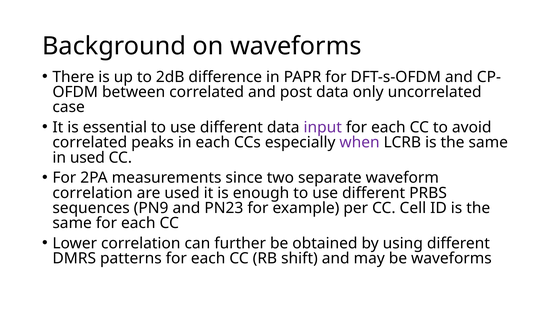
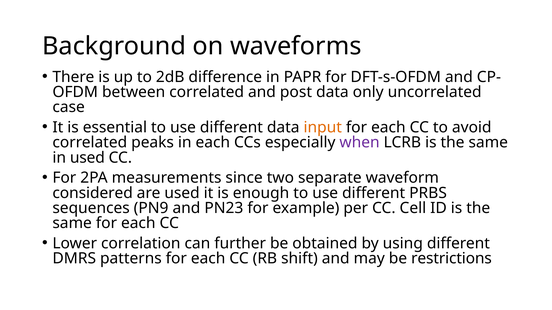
input colour: purple -> orange (323, 128)
correlation: correlation -> considered (93, 193)
be waveforms: waveforms -> restrictions (452, 259)
